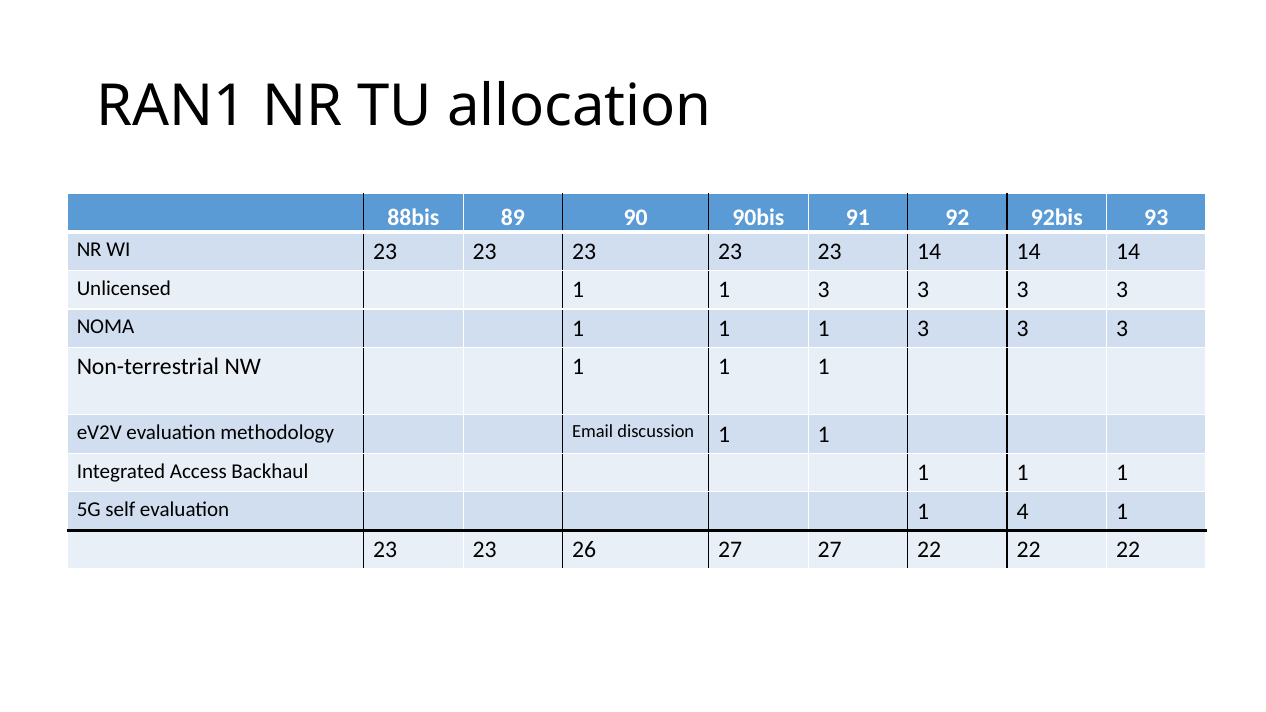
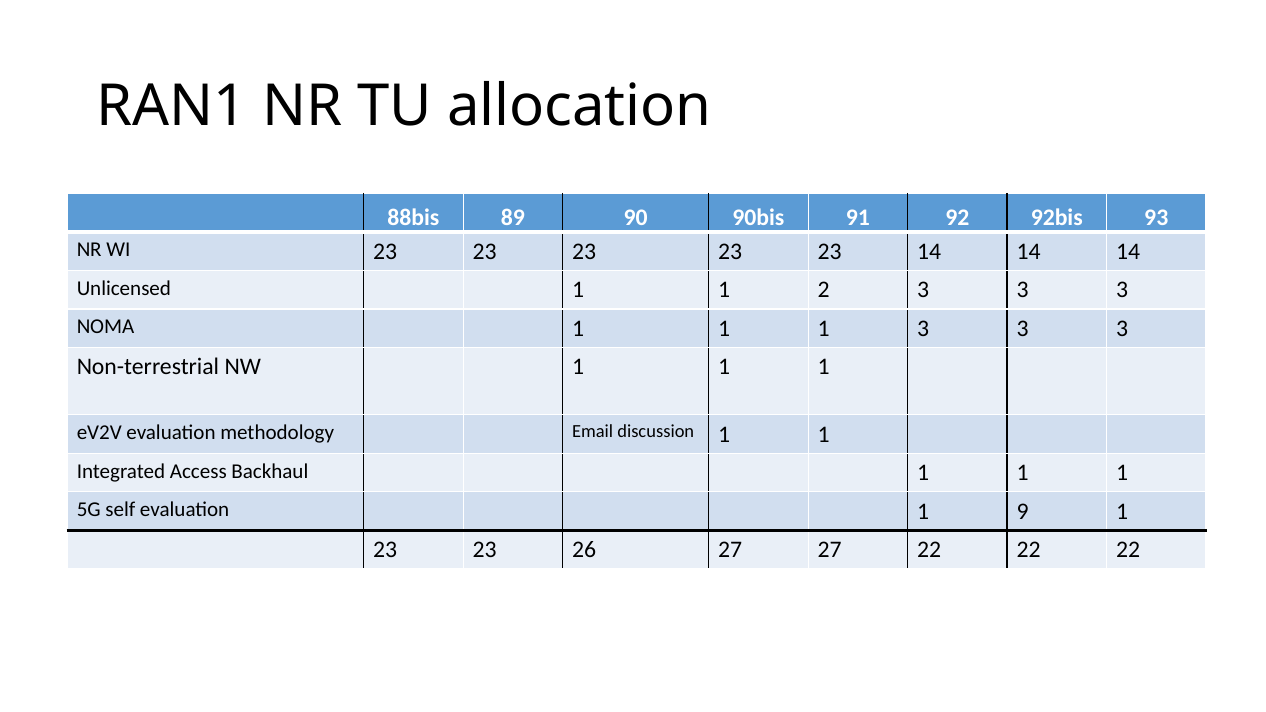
Unlicensed 1 1 3: 3 -> 2 (824, 290)
4: 4 -> 9 (1023, 512)
